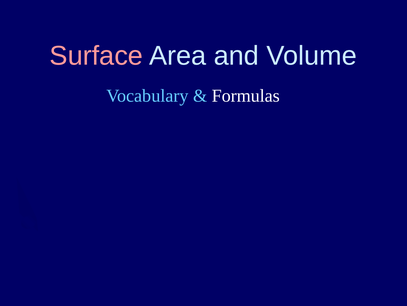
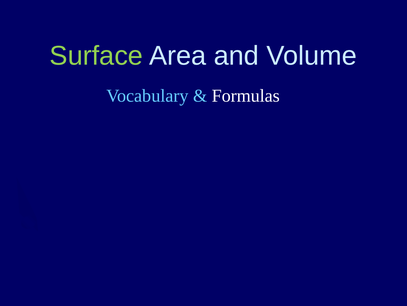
Surface colour: pink -> light green (96, 56)
